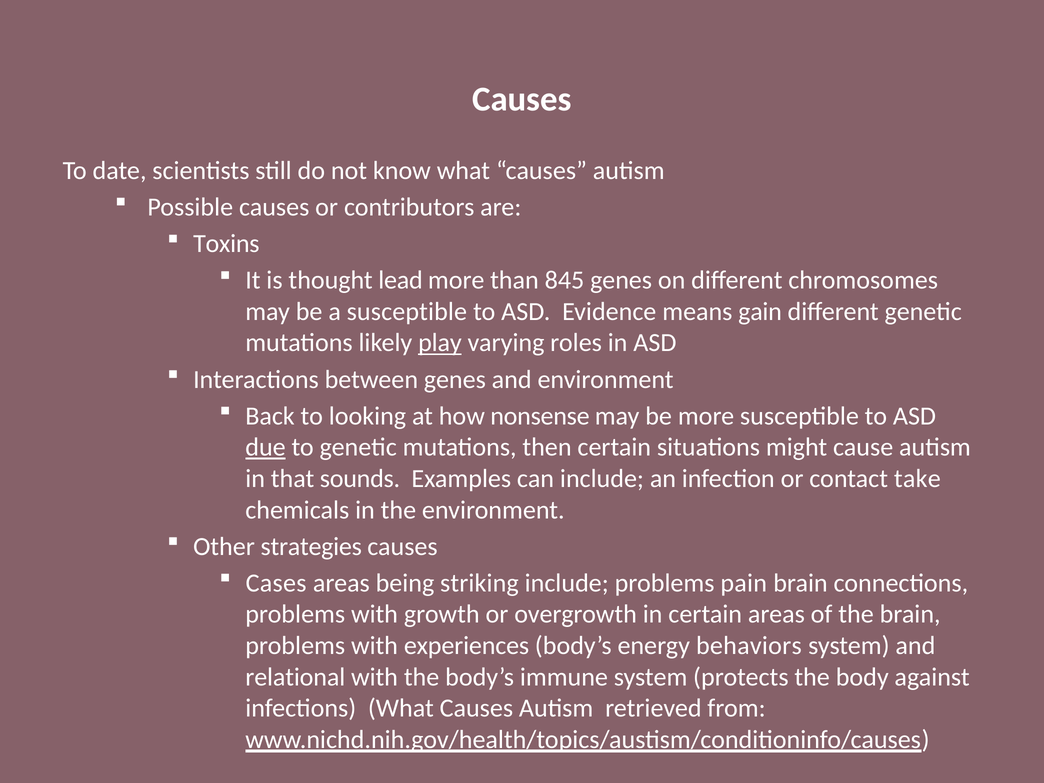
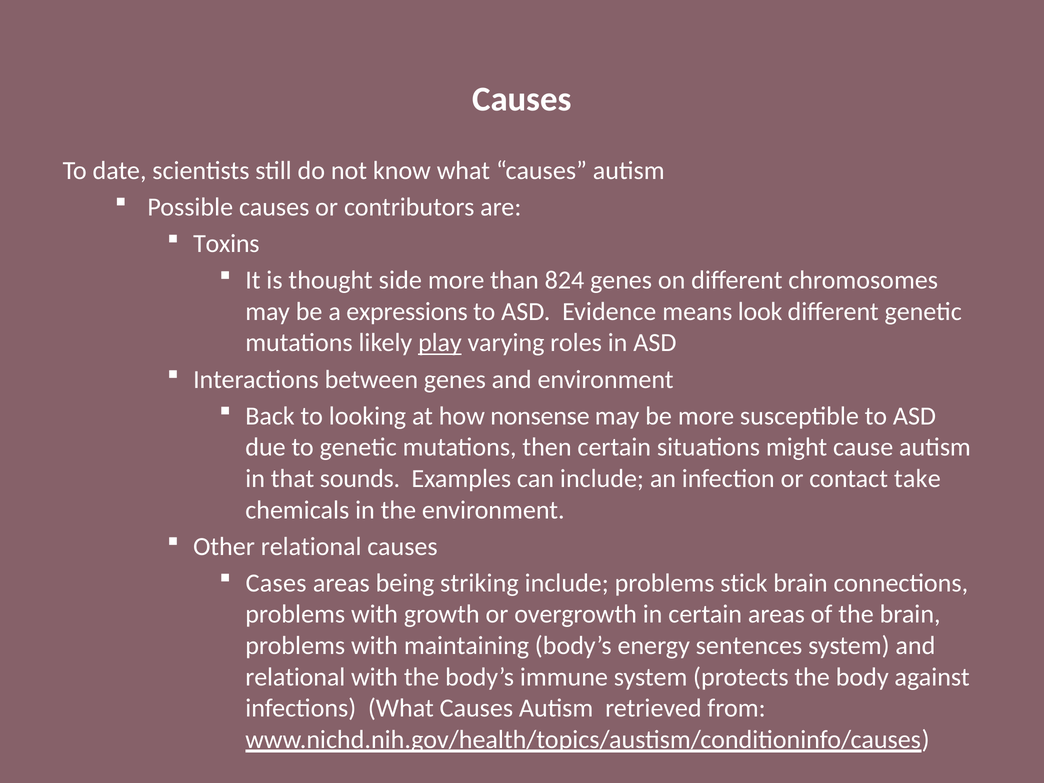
lead: lead -> side (400, 280)
845: 845 -> 824 (564, 280)
a susceptible: susceptible -> expressions (407, 312)
gain: gain -> look (760, 312)
due underline: present -> none (266, 447)
Other strategies: strategies -> relational (311, 546)
pain: pain -> stick (744, 583)
experiences: experiences -> maintaining (466, 646)
behaviors: behaviors -> sentences (749, 646)
